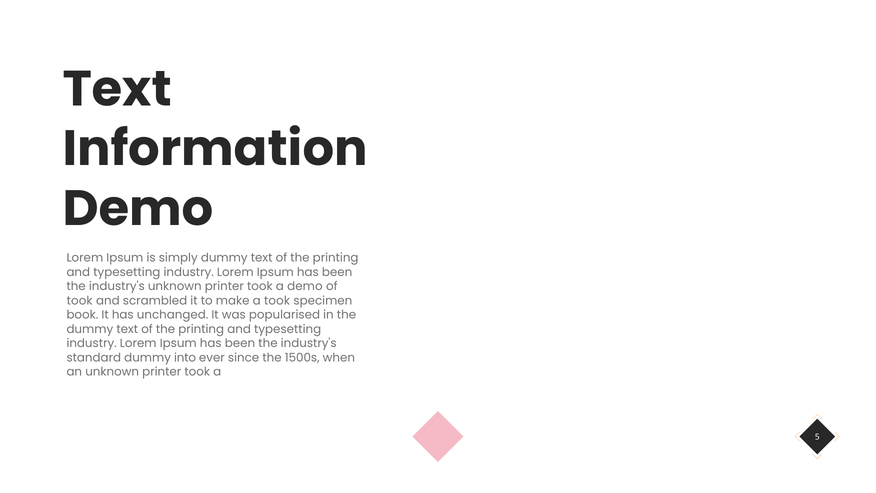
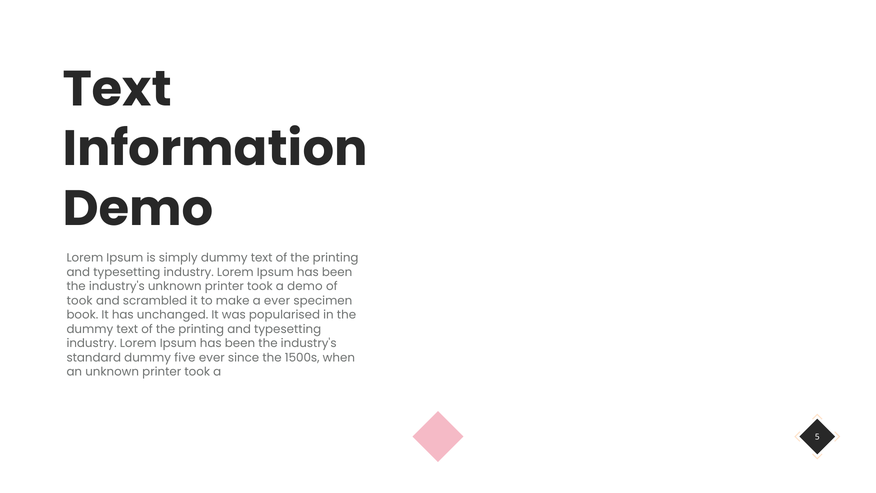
a took: took -> ever (277, 301)
into: into -> five (185, 358)
